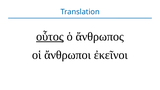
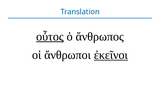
ἐκεῖνοι underline: none -> present (111, 55)
